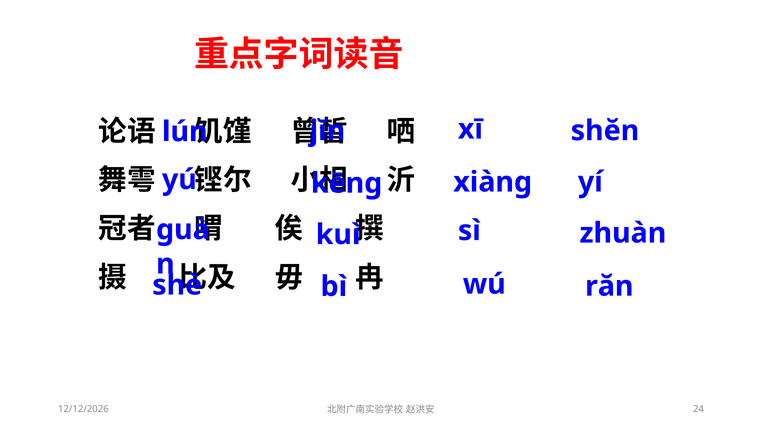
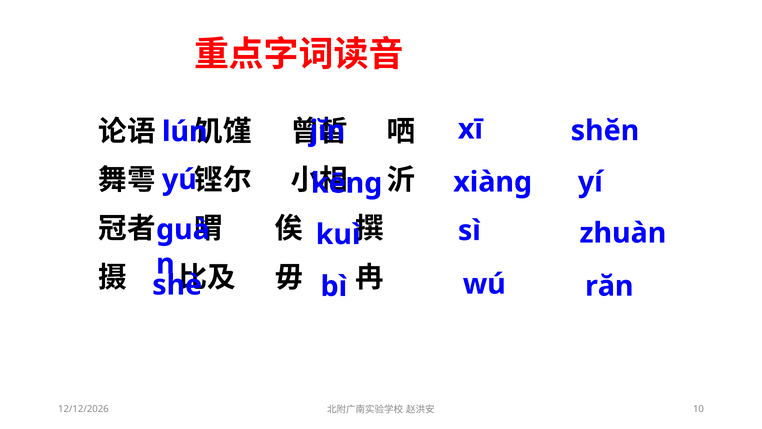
24: 24 -> 10 (698, 409)
